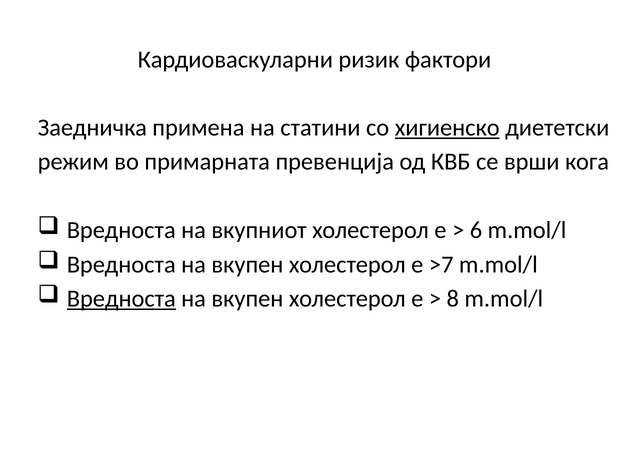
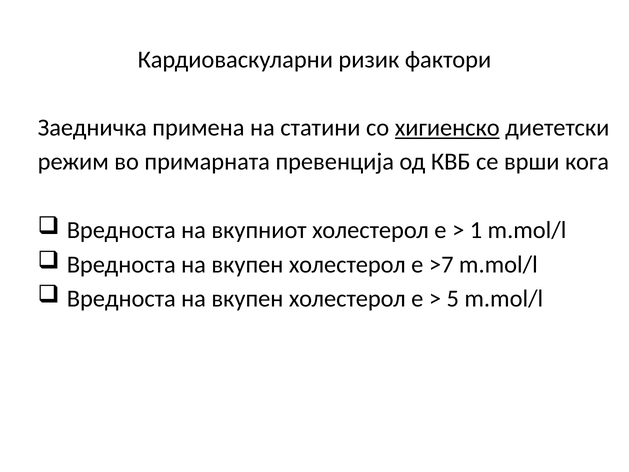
6: 6 -> 1 (476, 230)
Вредноста underline: present -> none (121, 299)
8: 8 -> 5 (453, 299)
